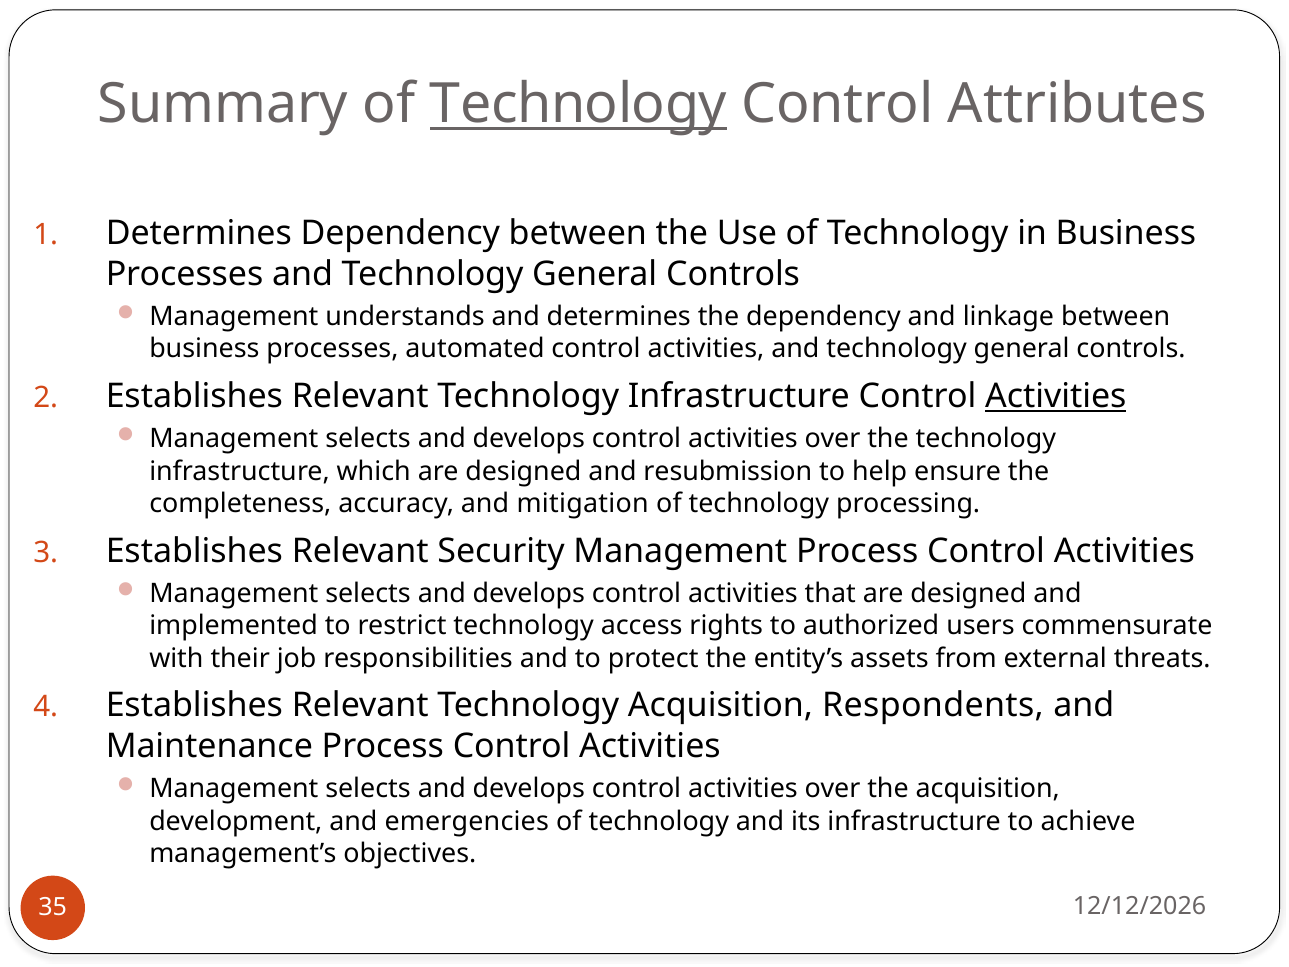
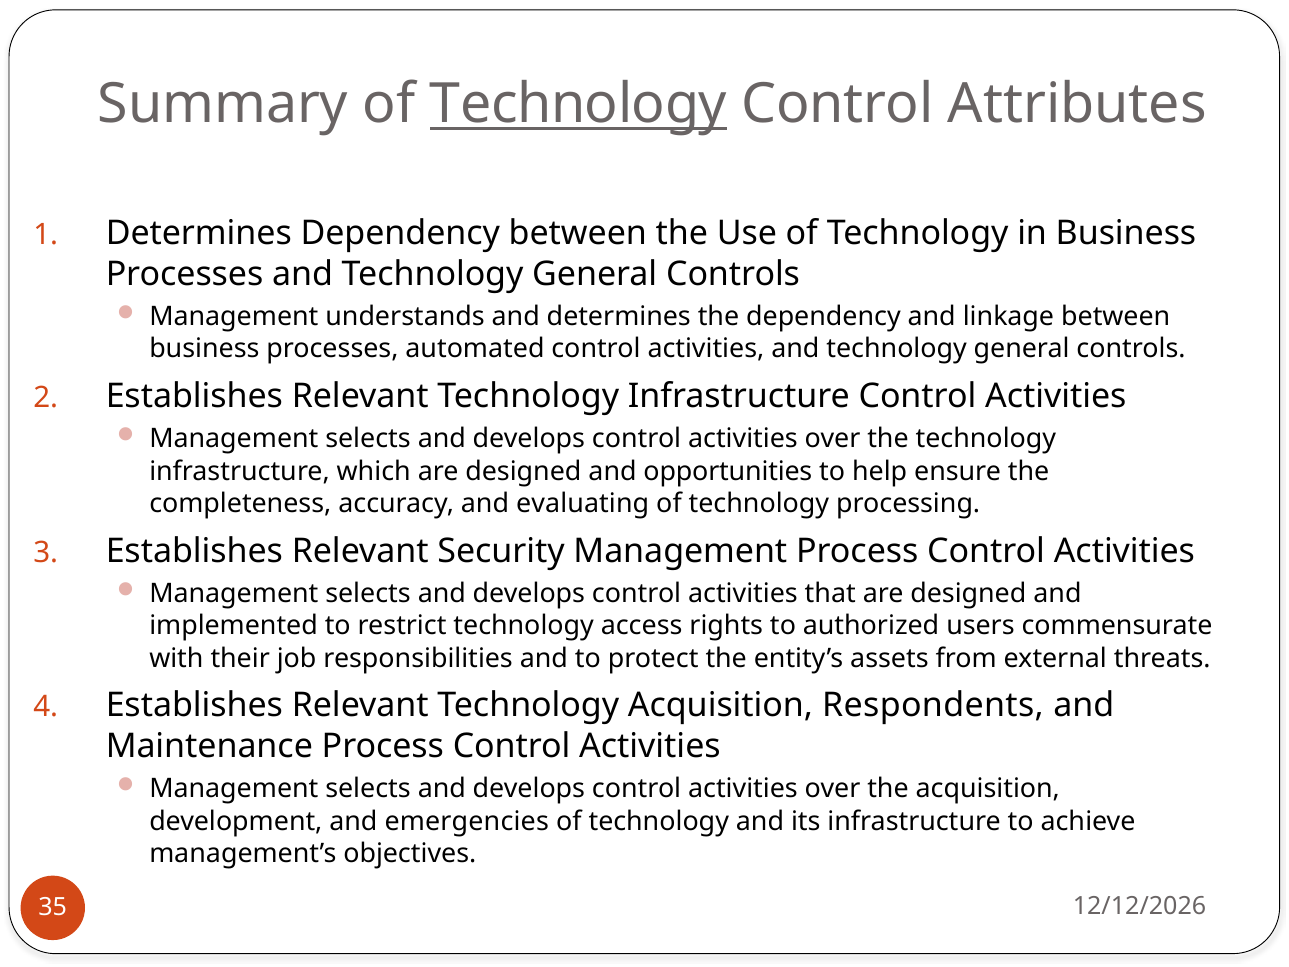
Activities underline: present -> none (1056, 396)
resubmission: resubmission -> opportunities (728, 471)
mitigation: mitigation -> evaluating (583, 503)
